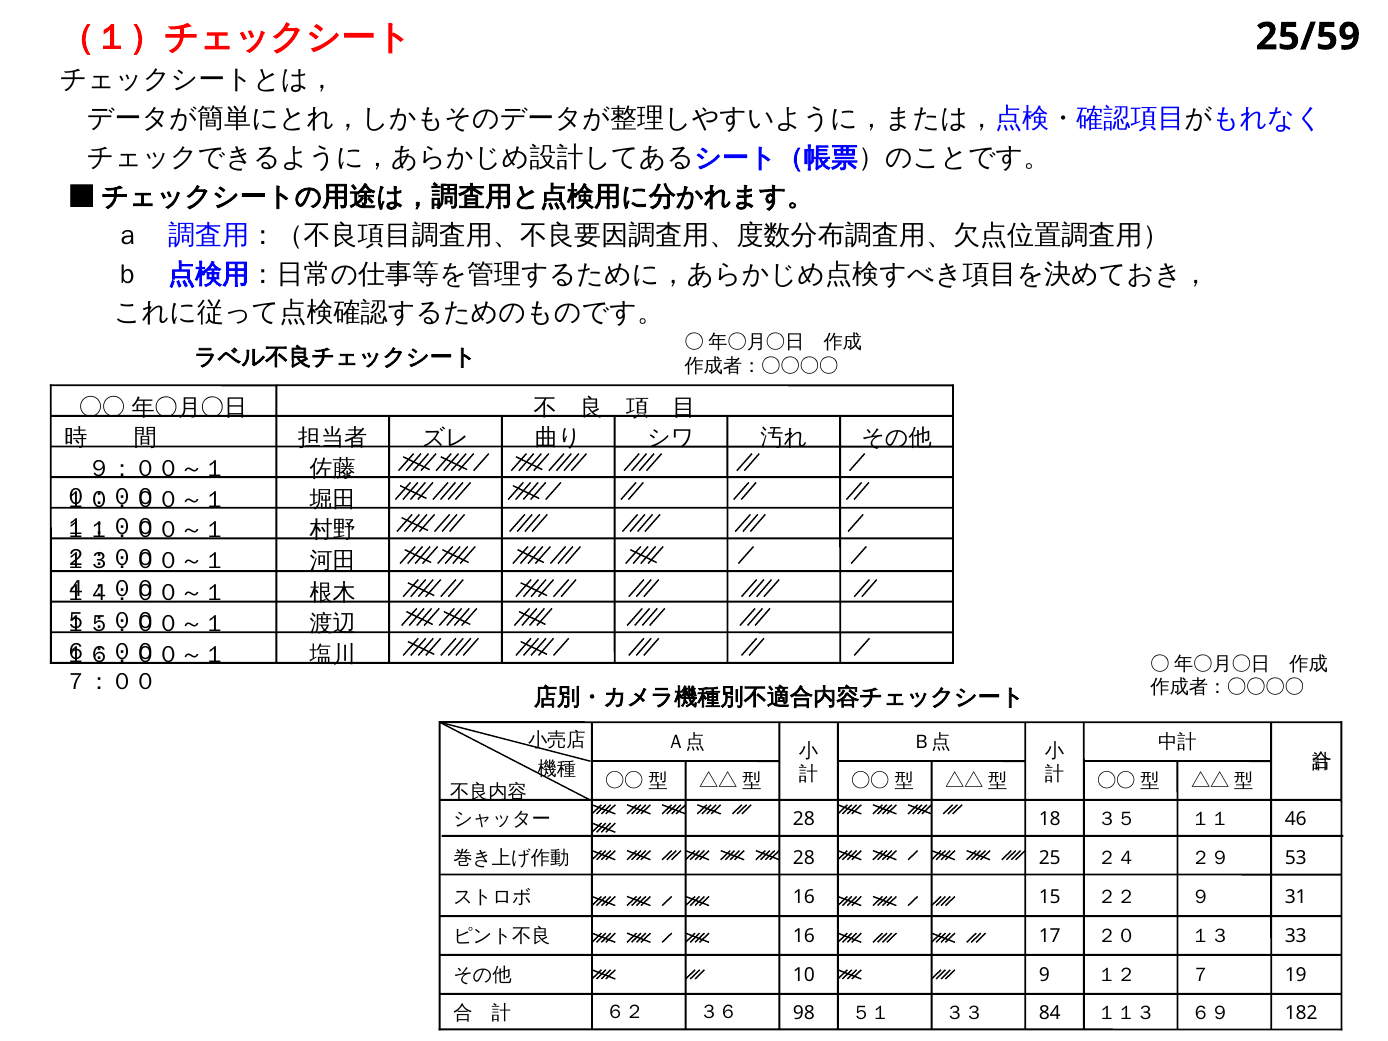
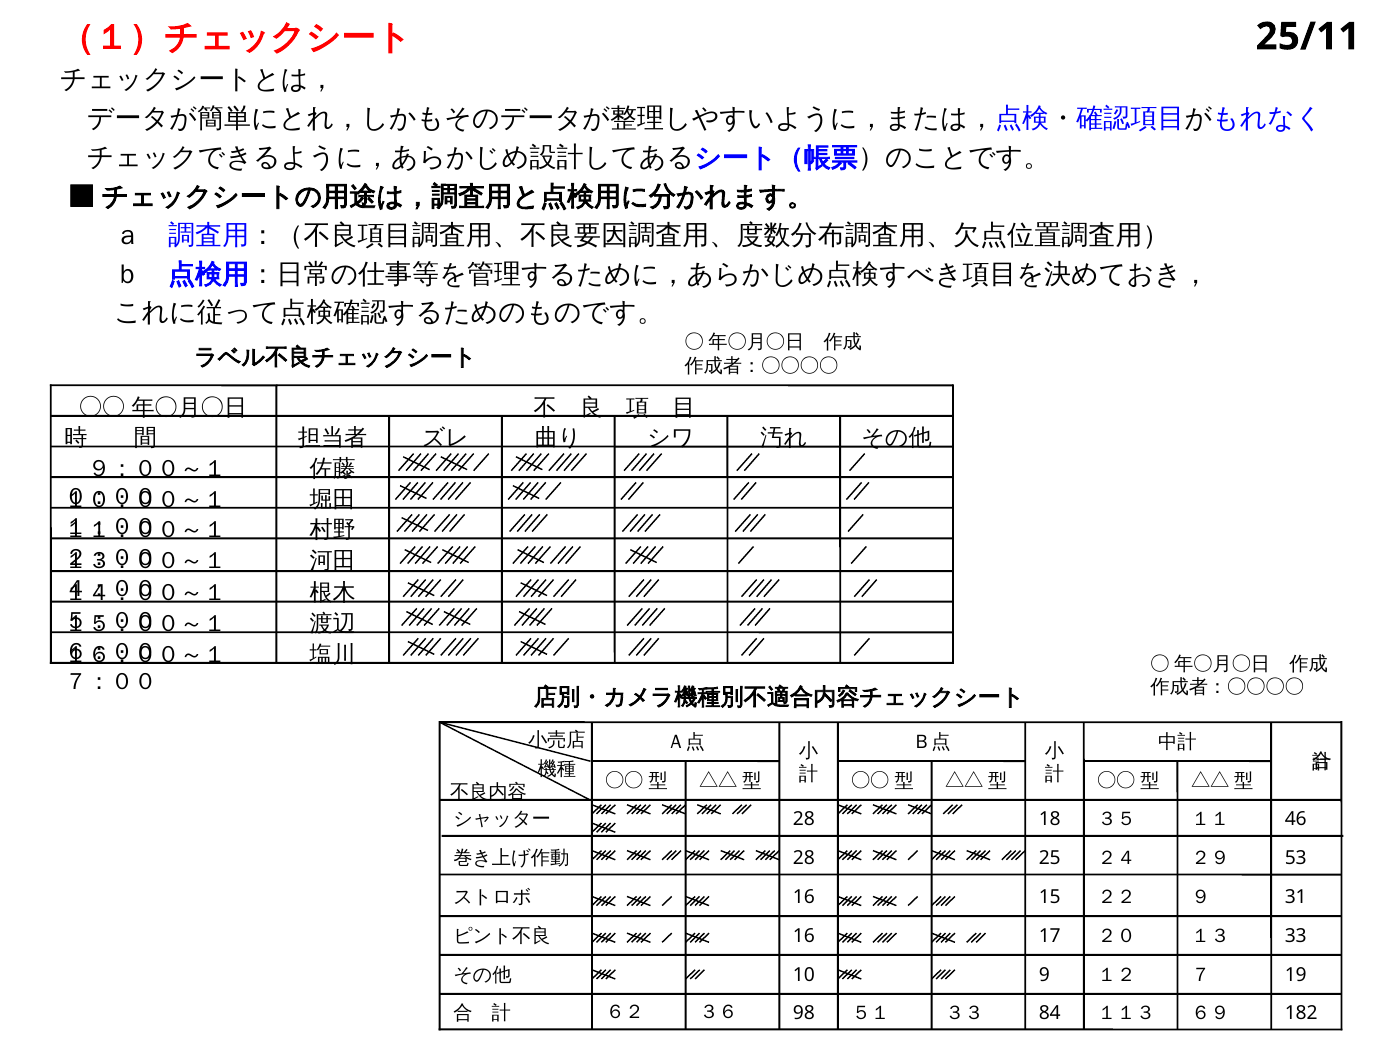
25/59: 25/59 -> 25/11 (1308, 37)
